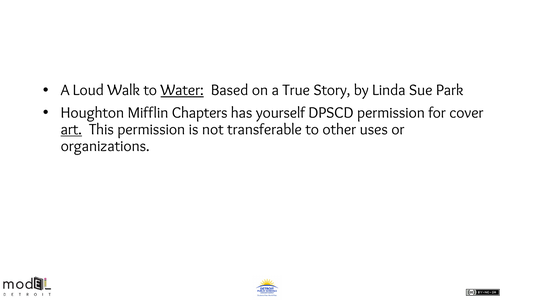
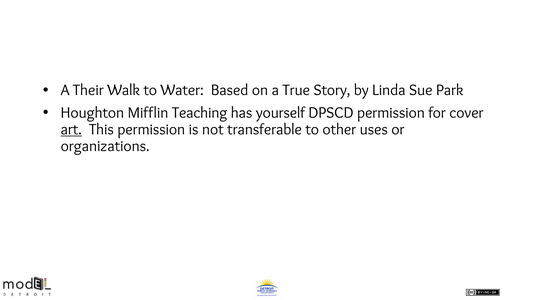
Loud: Loud -> Their (88, 90)
Water underline: present -> none (182, 90)
Chapters: Chapters -> Teaching (200, 113)
